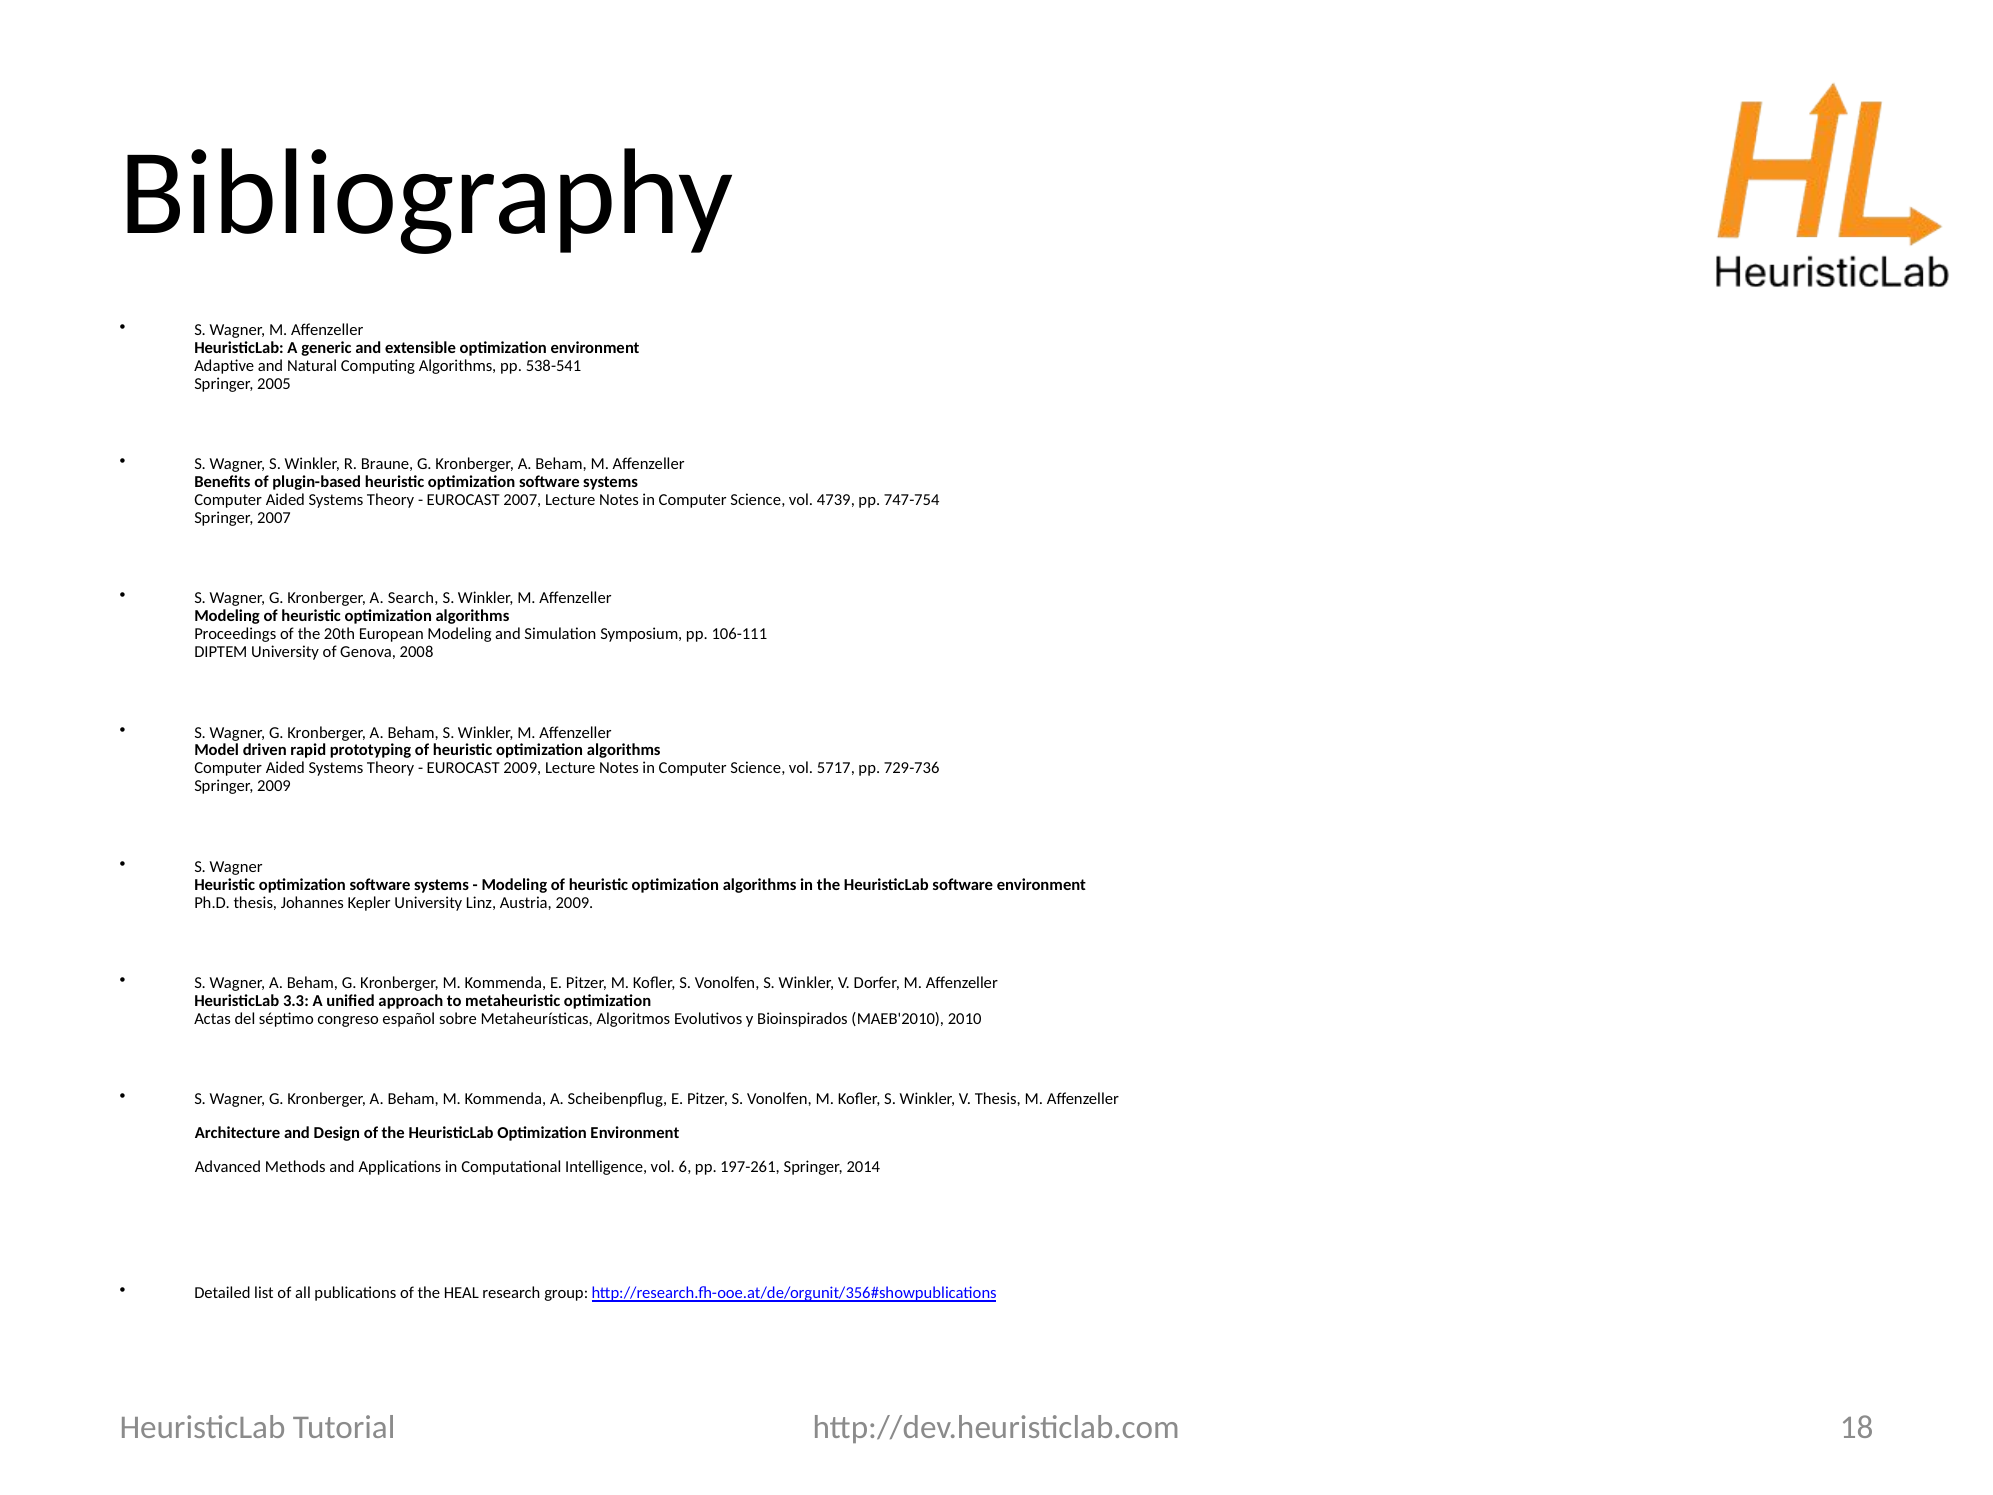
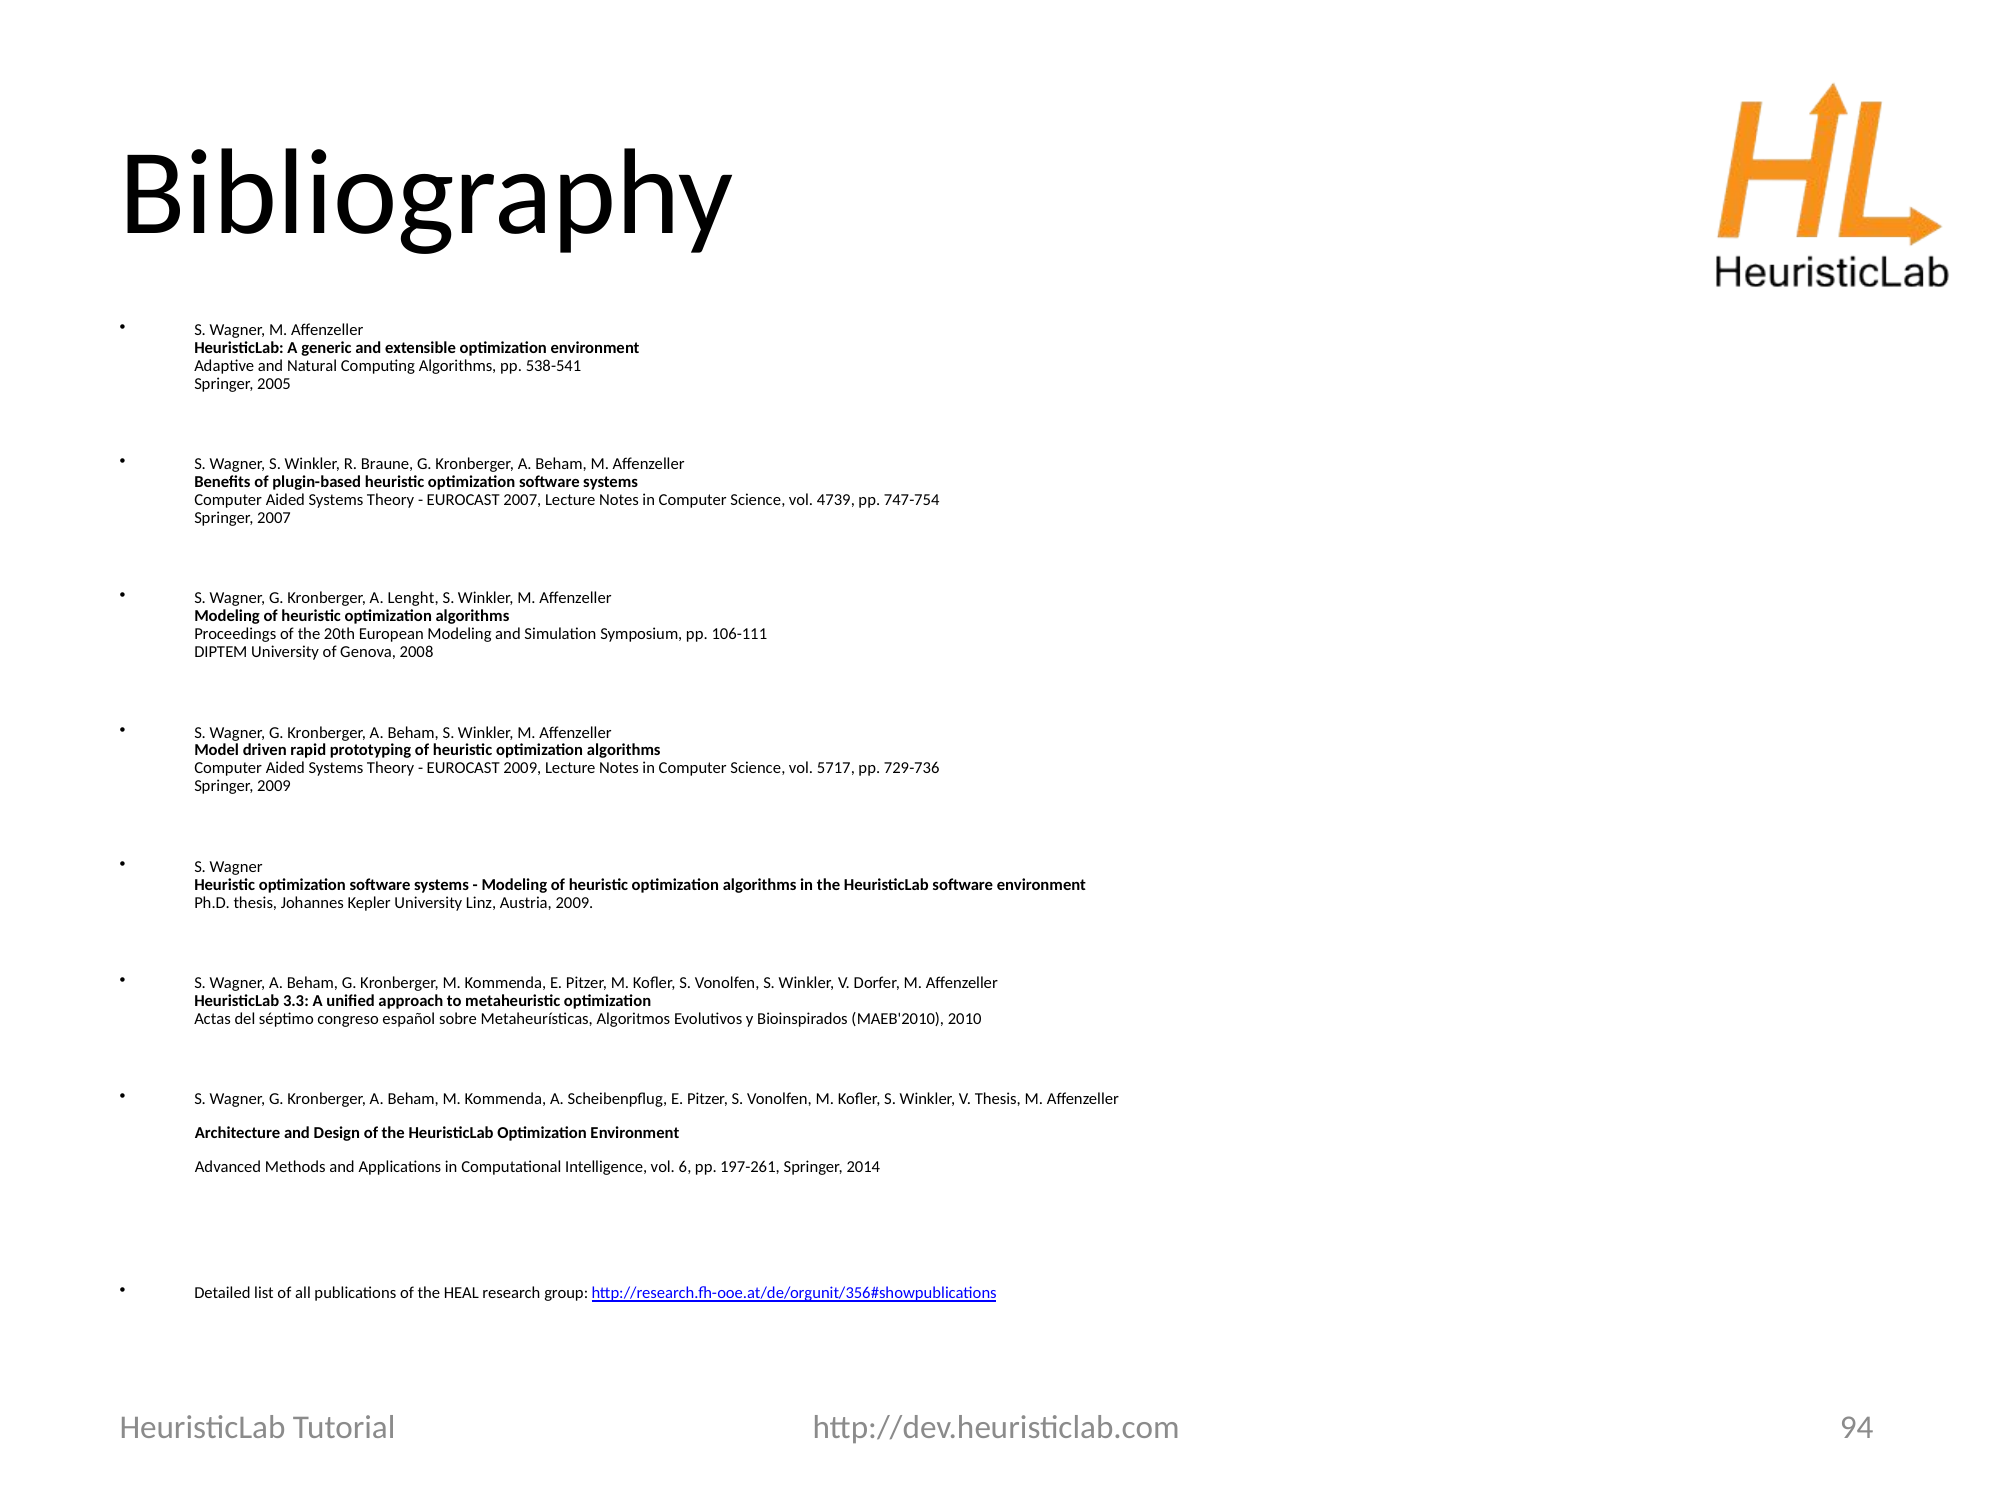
Search: Search -> Lenght (413, 598)
18: 18 -> 94 (1857, 1427)
